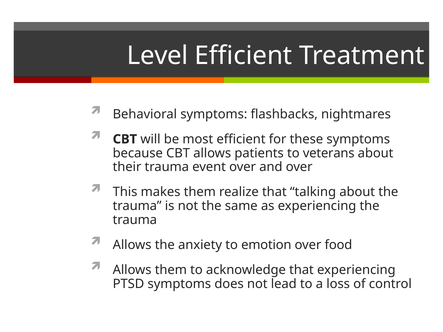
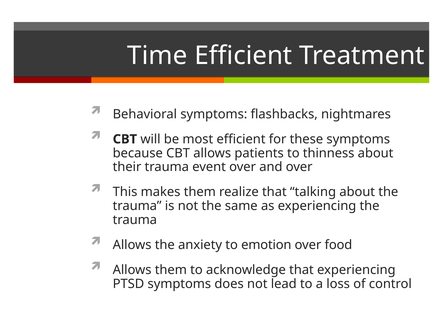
Level: Level -> Time (157, 56)
veterans: veterans -> thinness (329, 153)
